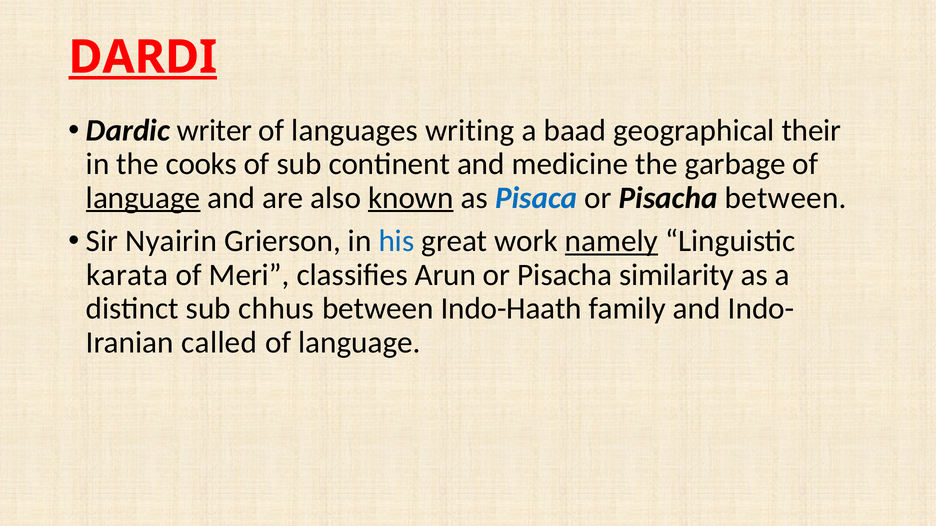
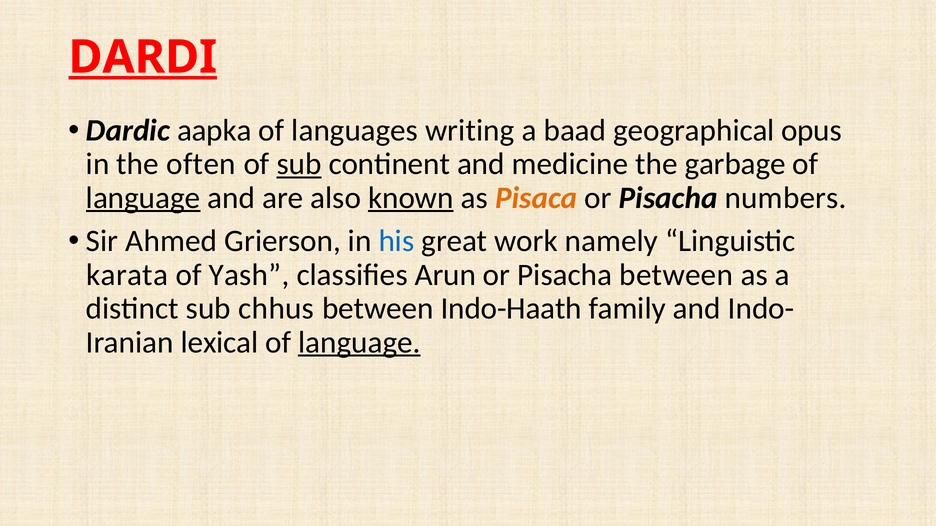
writer: writer -> aapka (214, 130)
their: their -> opus (812, 130)
cooks: cooks -> often (201, 164)
sub underline: none -> present (299, 164)
Pisaca colour: blue -> orange (536, 198)
Pisacha between: between -> numbers (786, 198)
Nyairin: Nyairin -> Ahmed (171, 241)
namely underline: present -> none (611, 241)
Meri: Meri -> Yash (249, 275)
Pisacha similarity: similarity -> between (676, 275)
called: called -> lexical (220, 343)
language underline: none -> present (359, 343)
